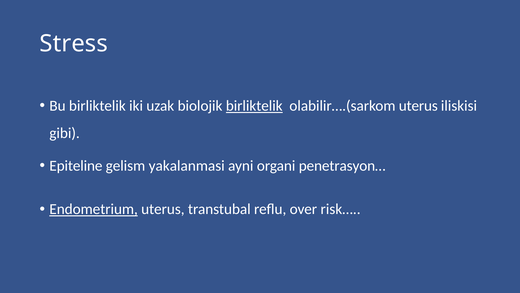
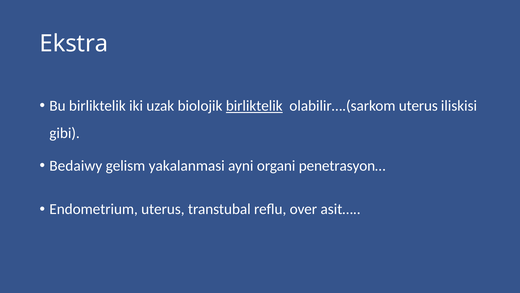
Stress: Stress -> Ekstra (74, 44)
Epiteline: Epiteline -> Bedaiwy (76, 166)
Endometrium underline: present -> none (94, 209)
risk…: risk… -> asit… (341, 209)
